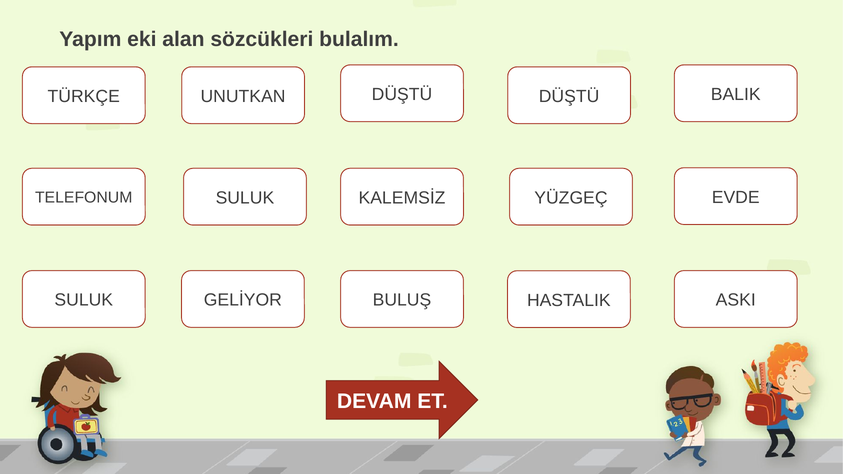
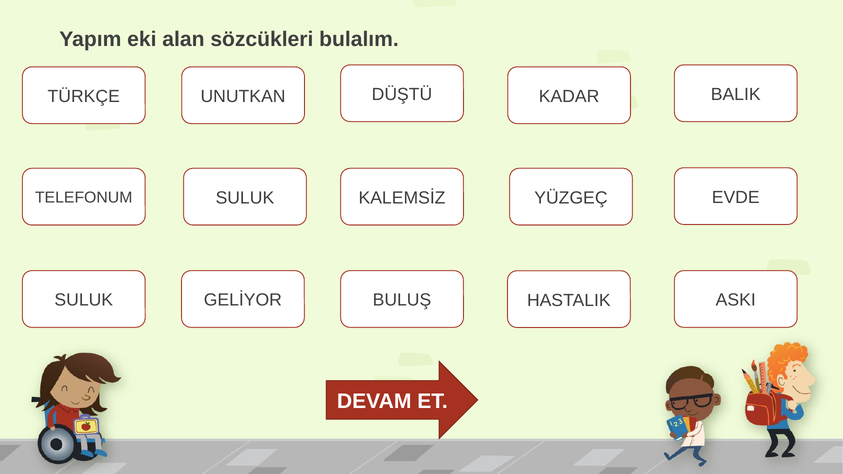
DÜŞTÜ: DÜŞTÜ -> KADAR (569, 96)
